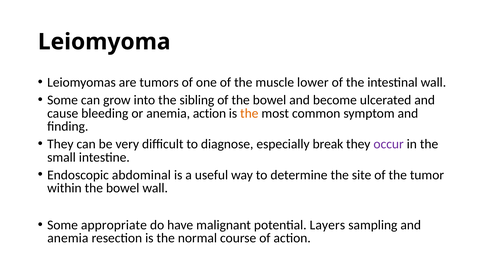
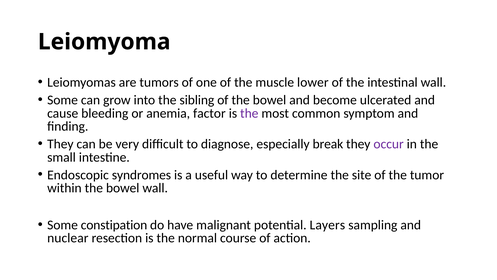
anemia action: action -> factor (209, 113)
the colour: orange -> purple (249, 113)
abdominal: abdominal -> syndromes (141, 175)
appropriate: appropriate -> constipation (114, 225)
anemia: anemia -> nuclear (68, 238)
